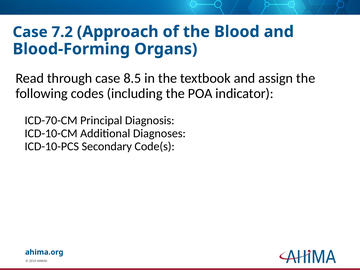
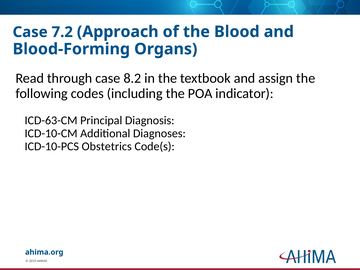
8.5: 8.5 -> 8.2 (132, 78)
ICD-70-CM: ICD-70-CM -> ICD-63-CM (51, 120)
Secondary: Secondary -> Obstetrics (107, 146)
